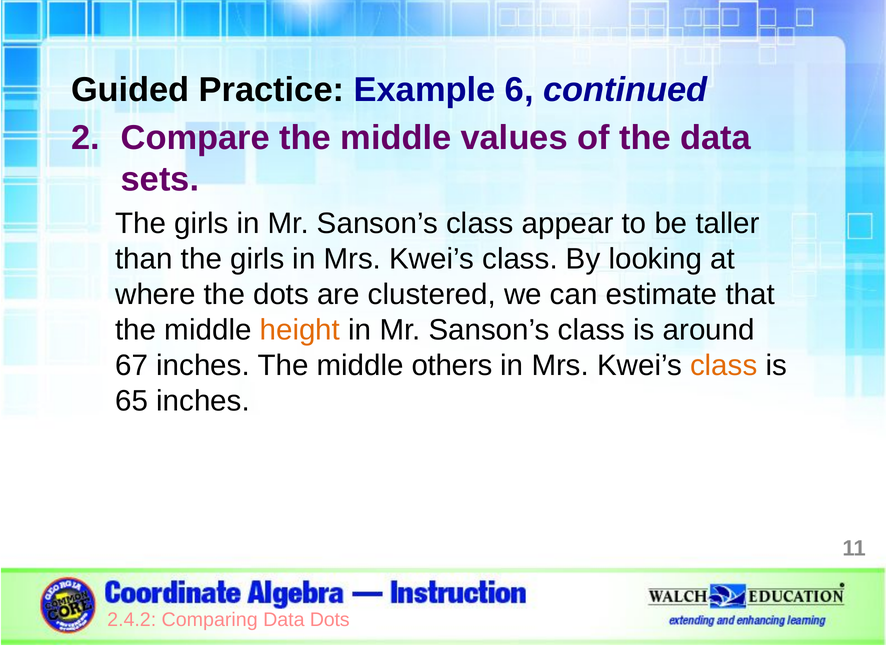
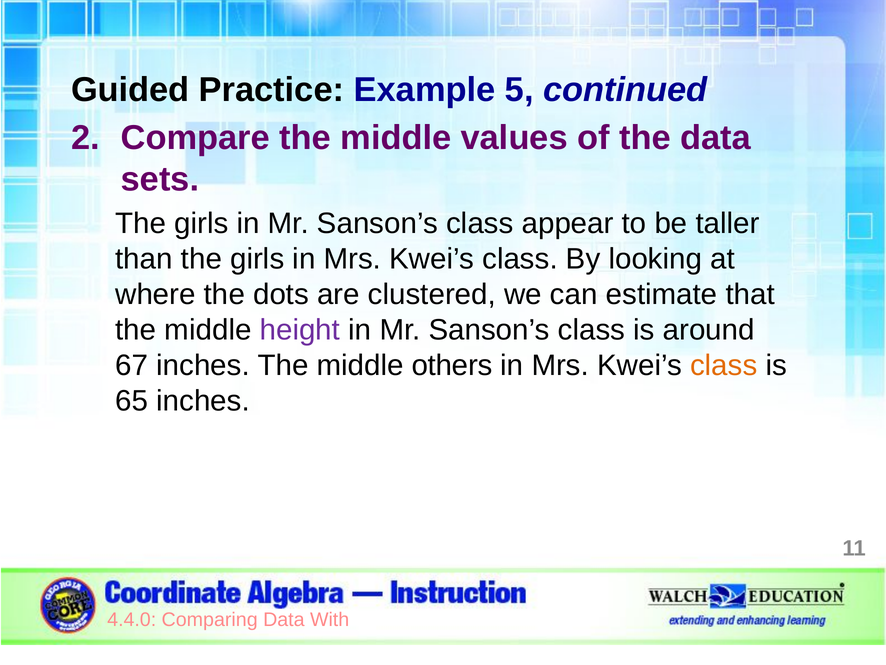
6: 6 -> 5 (519, 90)
height colour: orange -> purple (300, 330)
2.4.2: 2.4.2 -> 4.4.0 (132, 619)
Data Dots: Dots -> With (330, 619)
